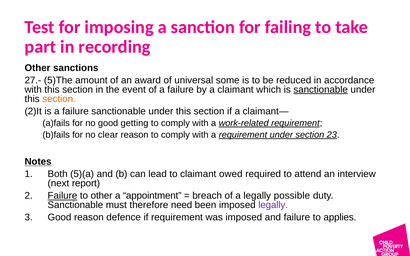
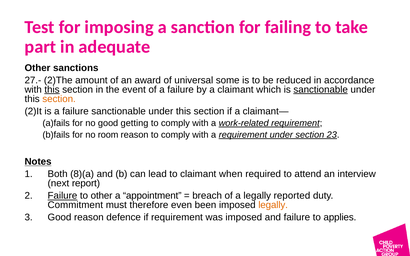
recording: recording -> adequate (115, 47)
5)The: 5)The -> 2)The (58, 80)
this underline: none -> present (52, 90)
clear: clear -> room (108, 135)
5)(a: 5)(a -> 8)(a (82, 174)
owed: owed -> when (231, 174)
possible: possible -> reported (292, 196)
Sanctionable: Sanctionable -> Commitment (75, 205)
need: need -> even (182, 205)
legally colour: purple -> orange (273, 205)
